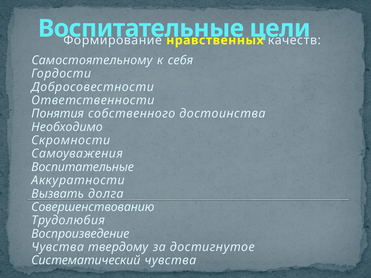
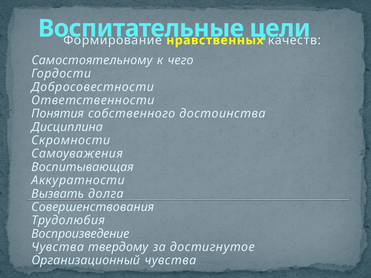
себя: себя -> чего (181, 60)
Необходимо: Необходимо -> Дисциплина (67, 127)
Воспитательные: Воспитательные -> Воспитывающая (83, 167)
Совершенствованию: Совершенствованию -> Совершенствования (93, 207)
Систематический: Систематический -> Организационный (86, 261)
